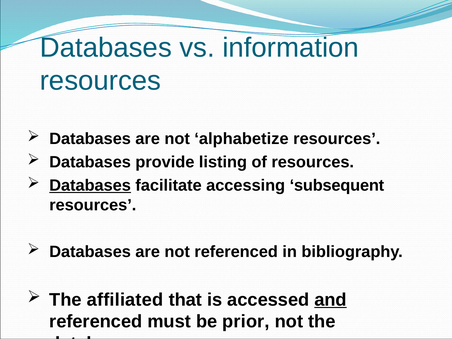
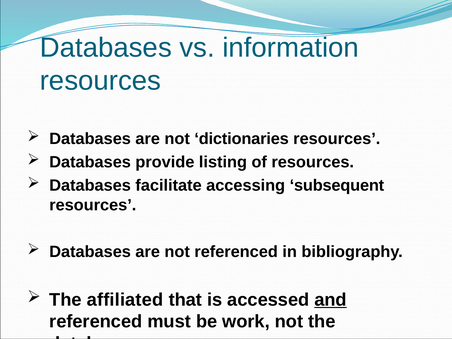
alphabetize: alphabetize -> dictionaries (242, 139)
Databases underline: present -> none (90, 185)
prior: prior -> work (246, 322)
